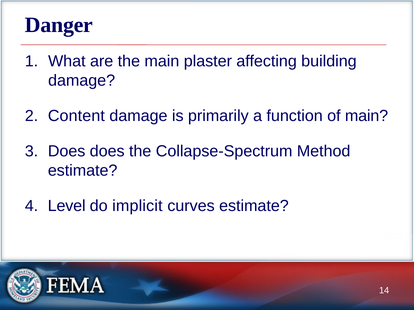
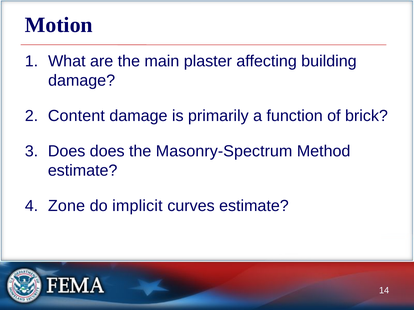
Danger: Danger -> Motion (59, 25)
of main: main -> brick (366, 116)
Collapse-Spectrum: Collapse-Spectrum -> Masonry-Spectrum (224, 151)
Level: Level -> Zone (67, 206)
